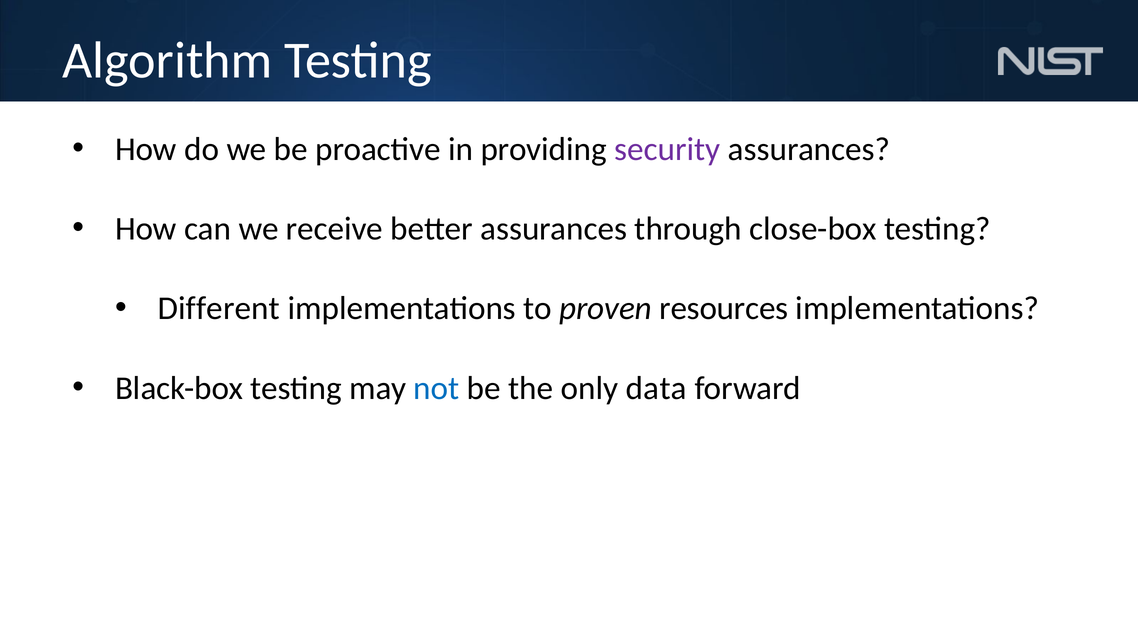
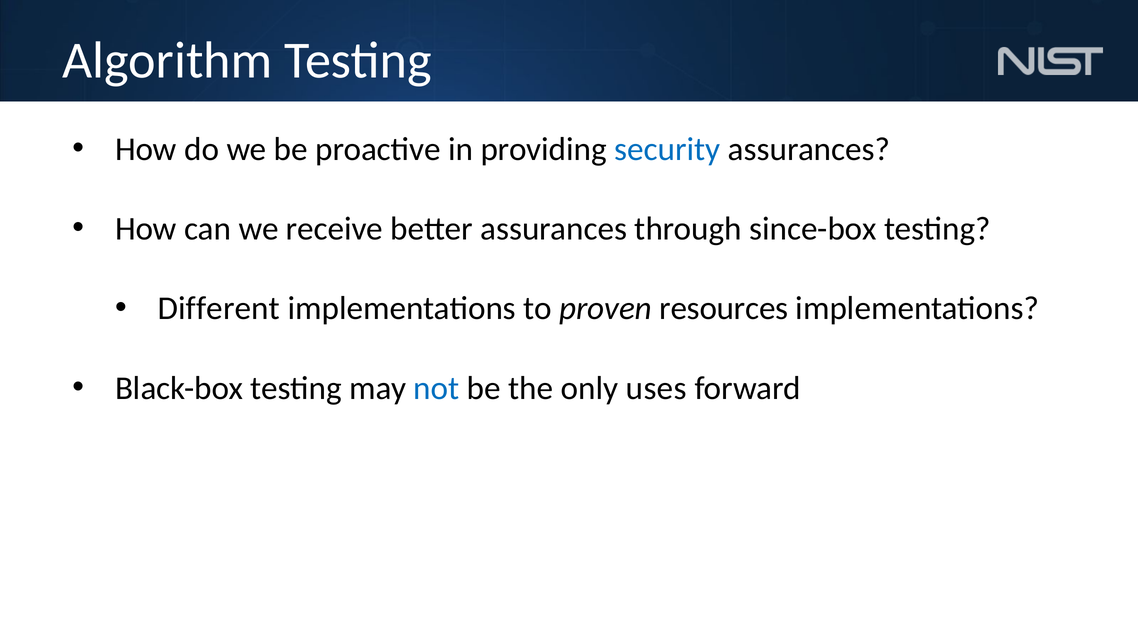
security colour: purple -> blue (667, 149)
close-box: close-box -> since-box (813, 229)
data: data -> uses (656, 388)
